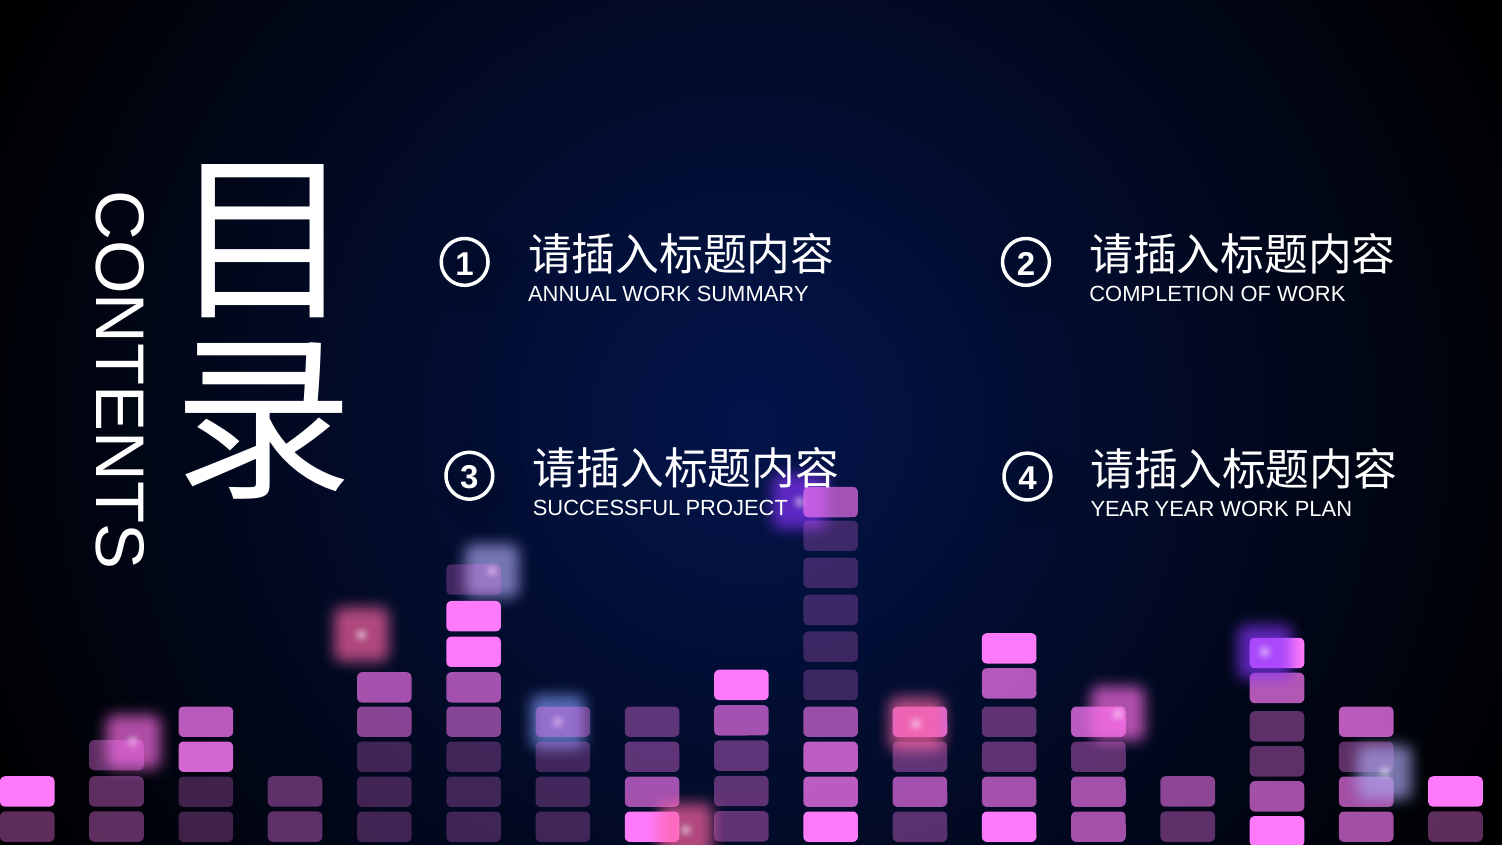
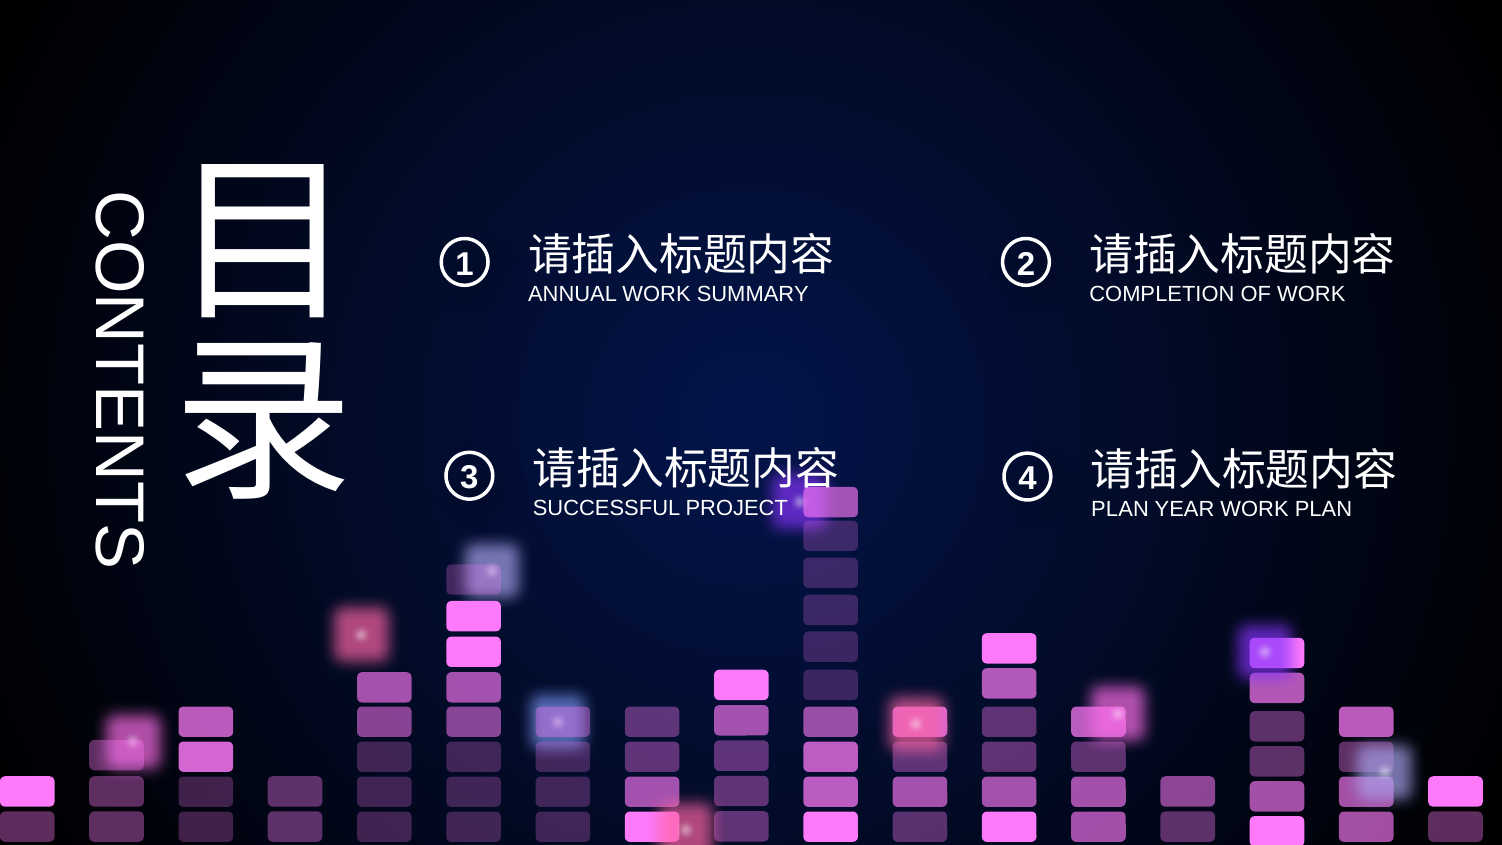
YEAR: YEAR -> PLAN (1120, 509)
